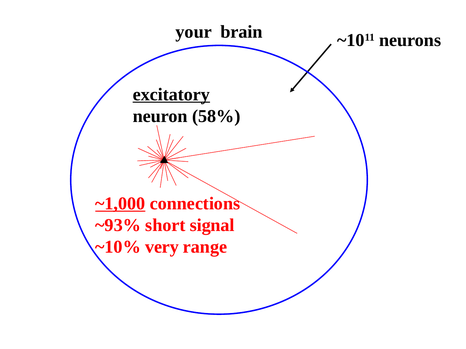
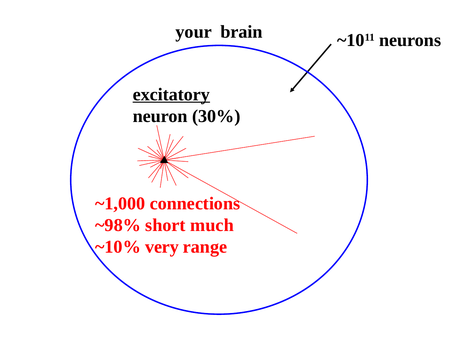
58%: 58% -> 30% (216, 116)
~1,000 underline: present -> none (120, 204)
~93%: ~93% -> ~98% (118, 225)
signal: signal -> much (212, 225)
